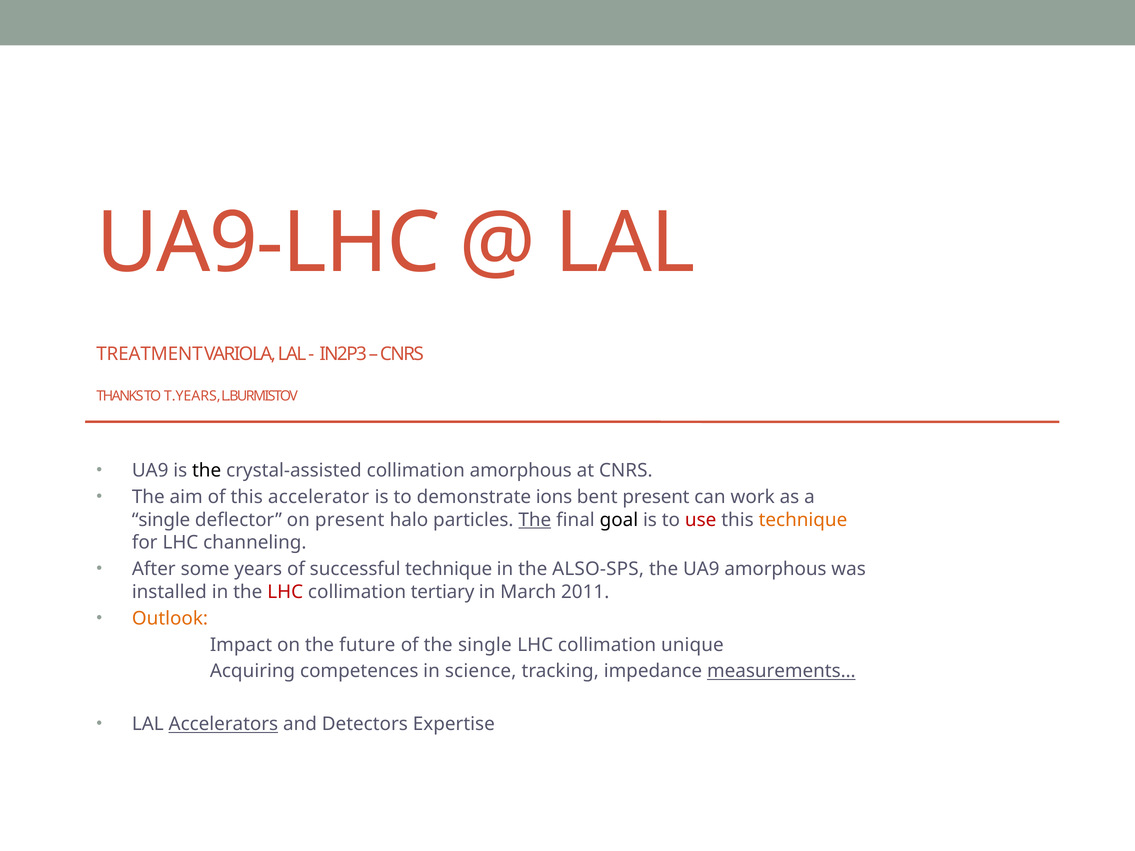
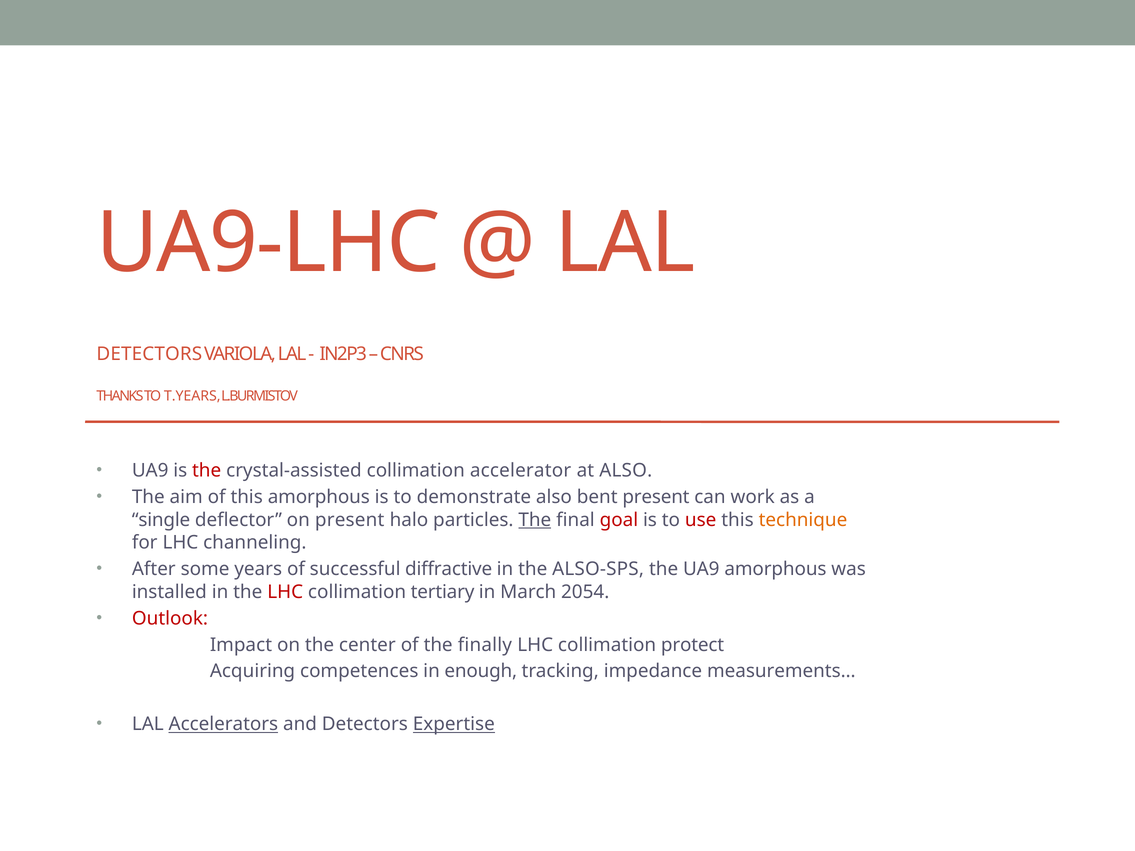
TREATMENT: TREATMENT -> DETECTORS (149, 354)
the colour: black -> red (207, 471)
collimation amorphous: amorphous -> accelerator (521, 471)
at CNRS: CNRS -> ALSO (626, 471)
this accelerator: accelerator -> amorphous (319, 497)
demonstrate ions: ions -> also (554, 497)
goal colour: black -> red (619, 520)
successful technique: technique -> diffractive (449, 569)
2011: 2011 -> 2054 (585, 592)
Outlook colour: orange -> red (170, 618)
future: future -> center (367, 645)
the single: single -> finally (485, 645)
unique: unique -> protect (693, 645)
science: science -> enough (481, 671)
measurements… underline: present -> none (781, 671)
Expertise underline: none -> present (454, 724)
